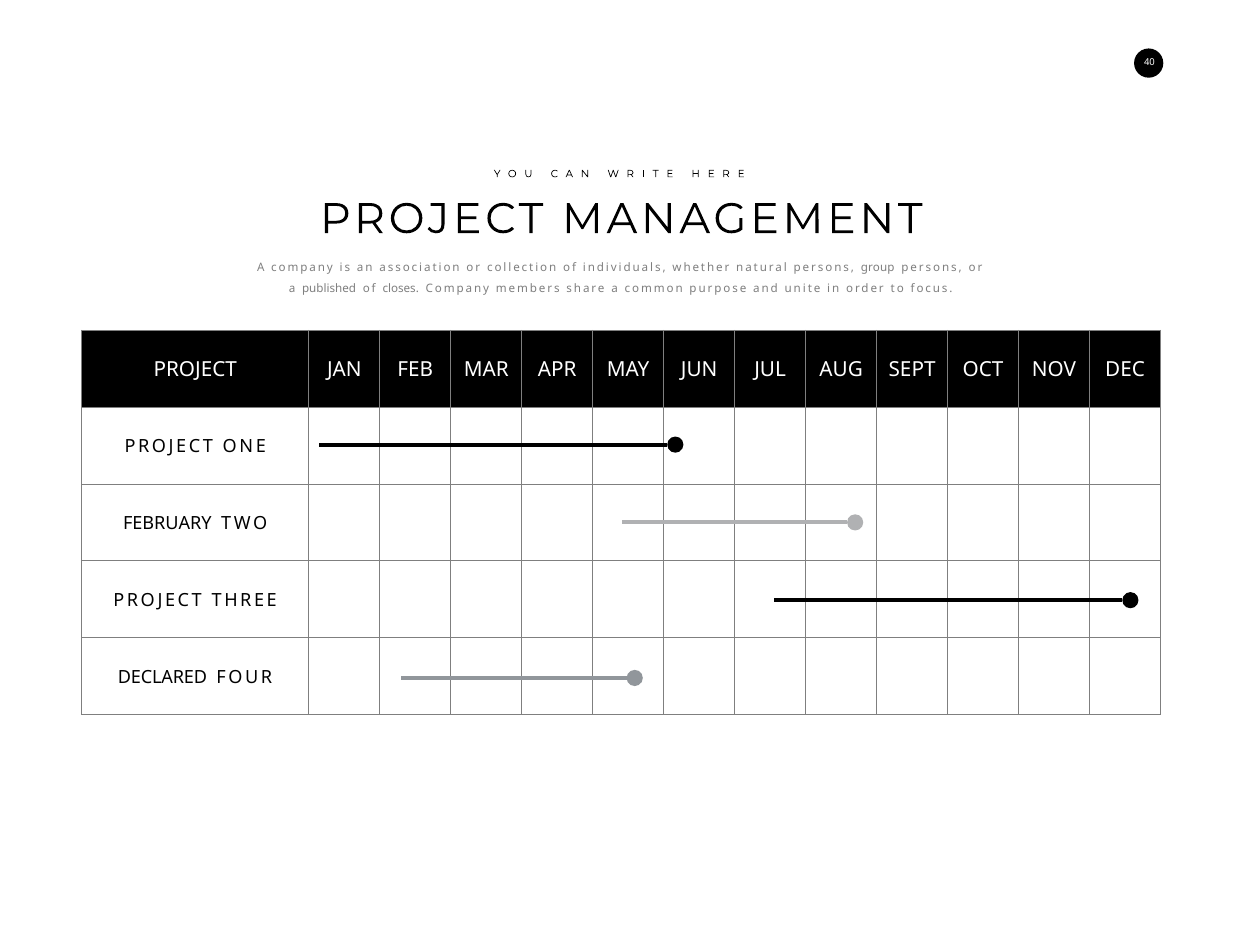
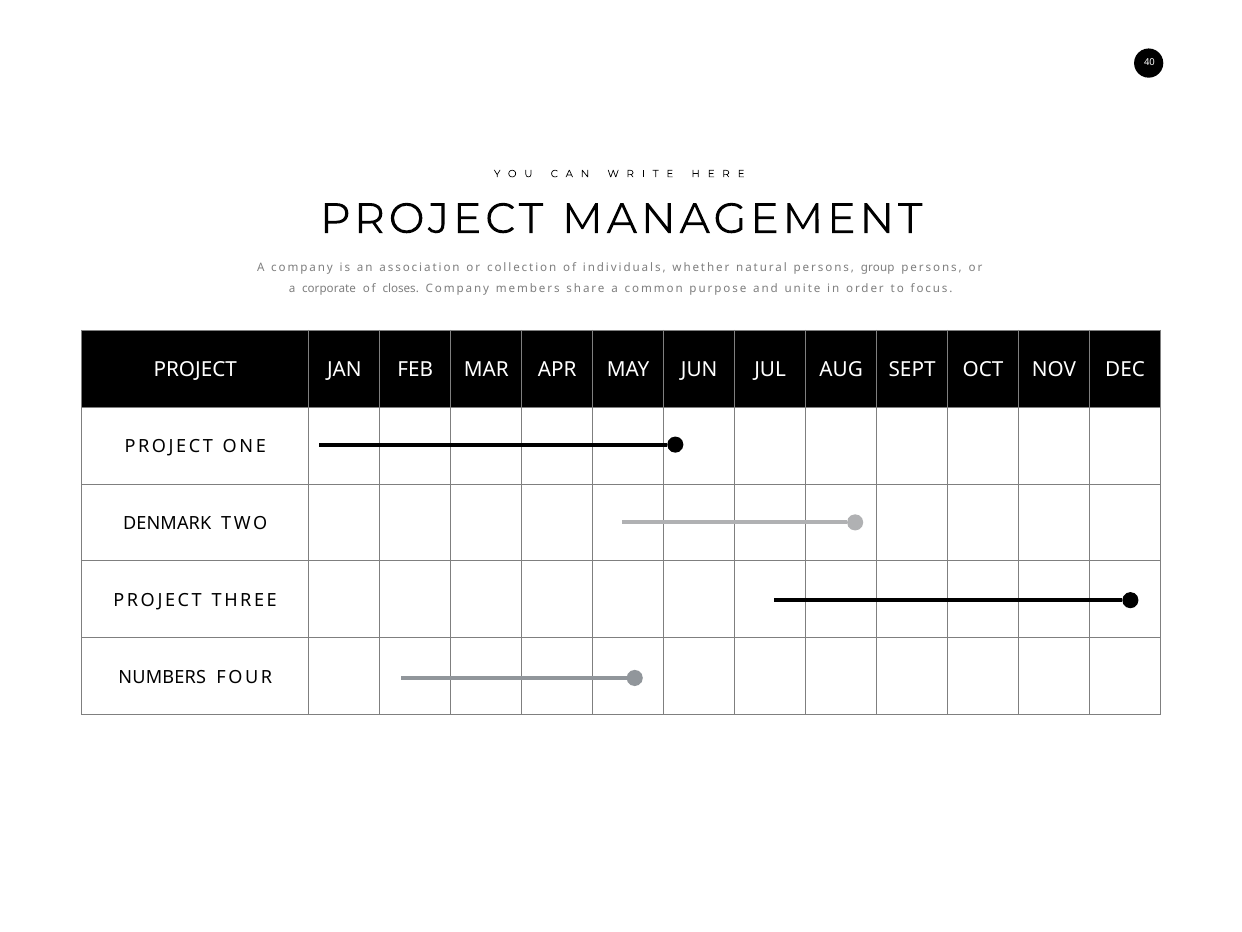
published: published -> corporate (329, 289)
FEBRUARY: FEBRUARY -> DENMARK (167, 523)
DECLARED: DECLARED -> NUMBERS (162, 677)
